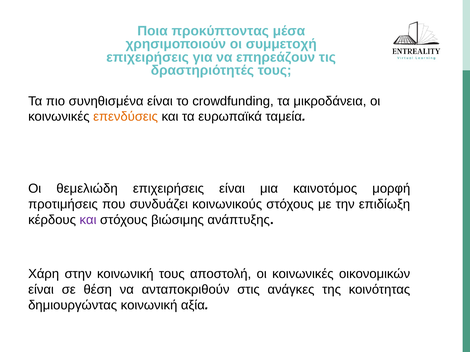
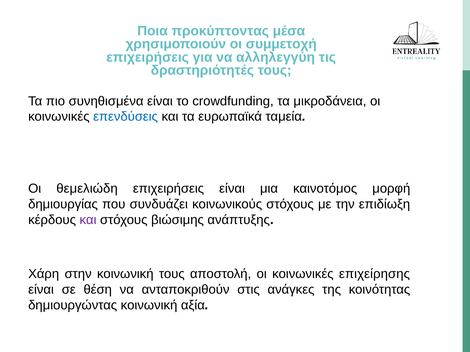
επηρεάζουν: επηρεάζουν -> αλληλεγγύη (276, 57)
επενδύσεις colour: orange -> blue (126, 117)
προτιμήσεις: προτιμήσεις -> δημιουργίας (63, 205)
οικονομικών: οικονομικών -> επιχείρησης (375, 274)
